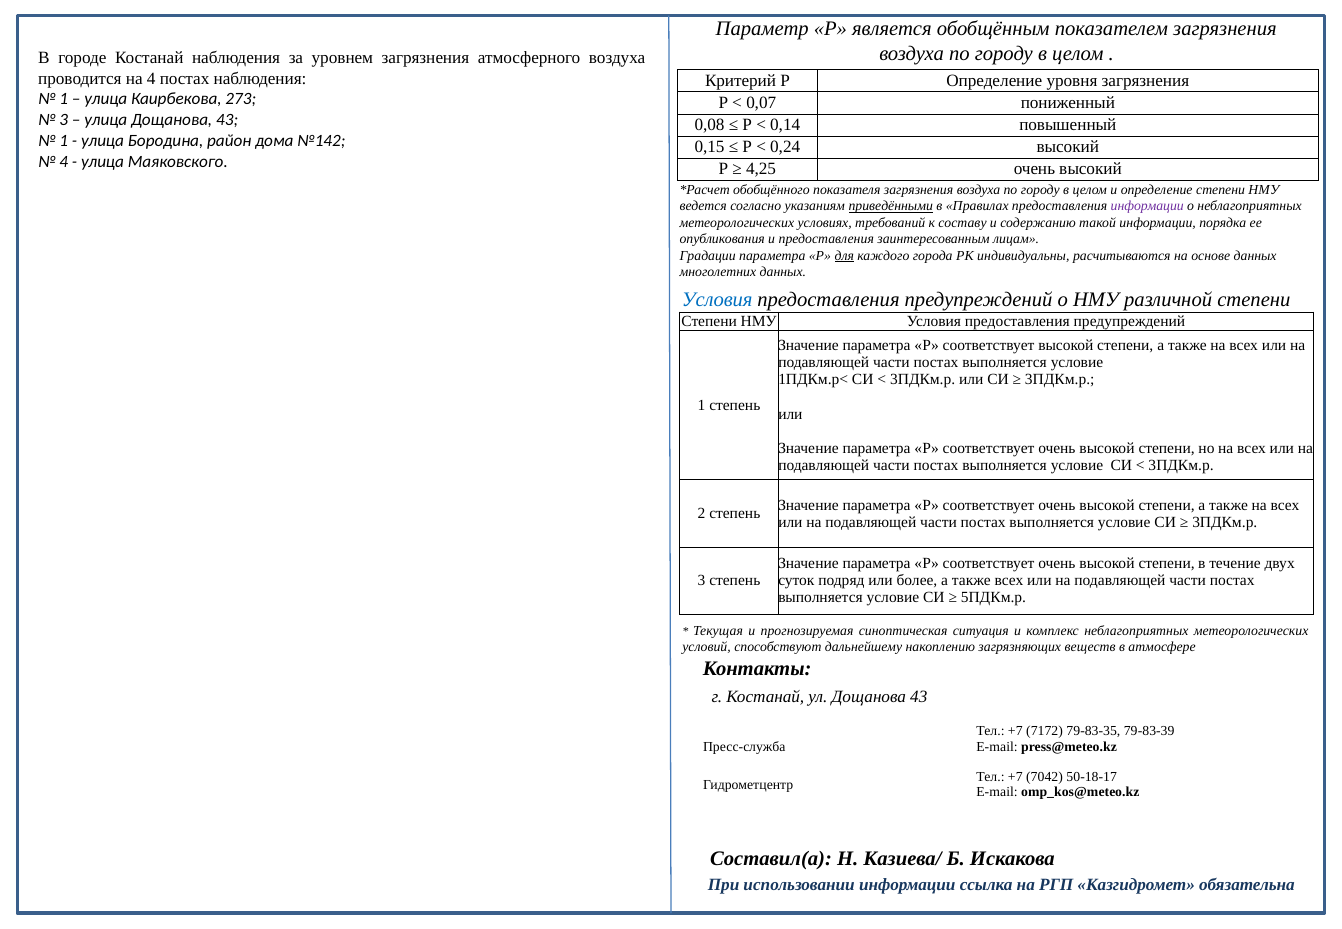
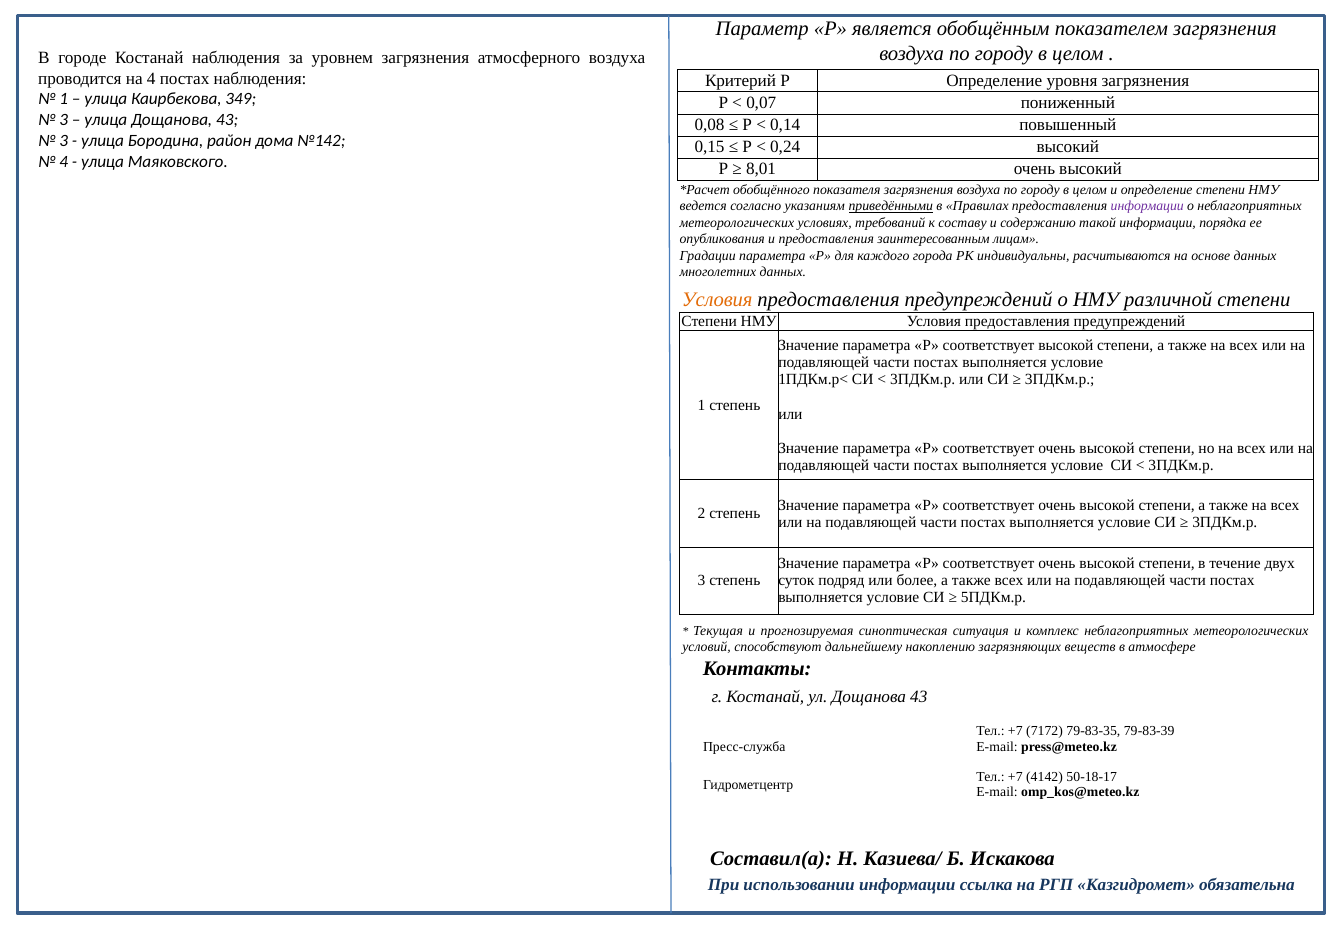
273: 273 -> 349 (241, 99)
1: 1 -> 3 (64, 141)
4,25: 4,25 -> 8,01 (761, 169)
для underline: present -> none (844, 256)
Условия colour: blue -> orange (717, 300)
7042: 7042 -> 4142 (1044, 777)
